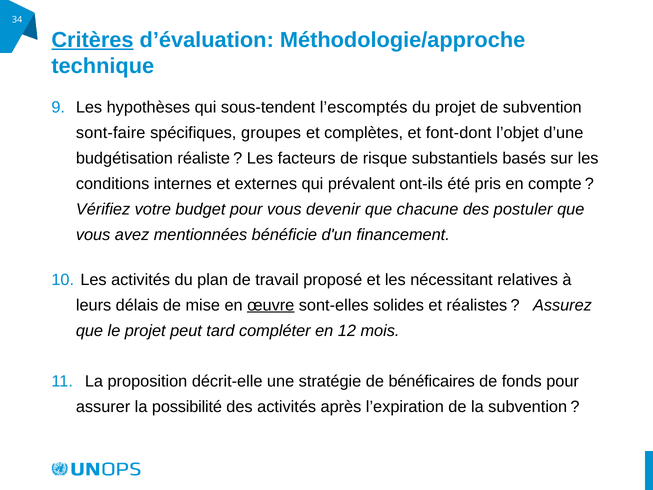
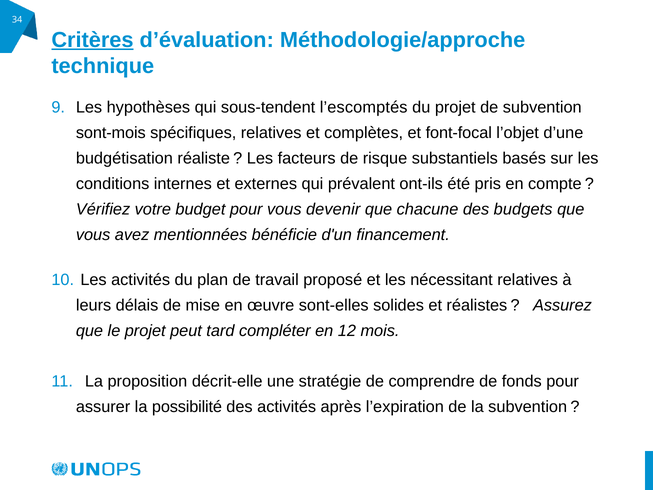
sont-faire: sont-faire -> sont-mois (111, 133)
spécifiques groupes: groupes -> relatives (271, 133)
font-dont: font-dont -> font-focal (459, 133)
postuler: postuler -> budgets (523, 209)
œuvre underline: present -> none (271, 305)
bénéficaires: bénéficaires -> comprendre (432, 381)
